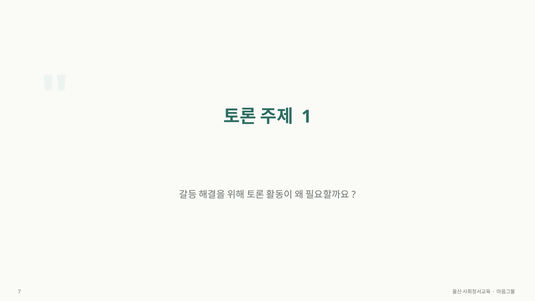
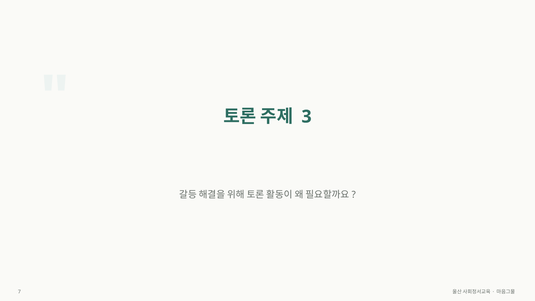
1: 1 -> 3 (307, 117)
